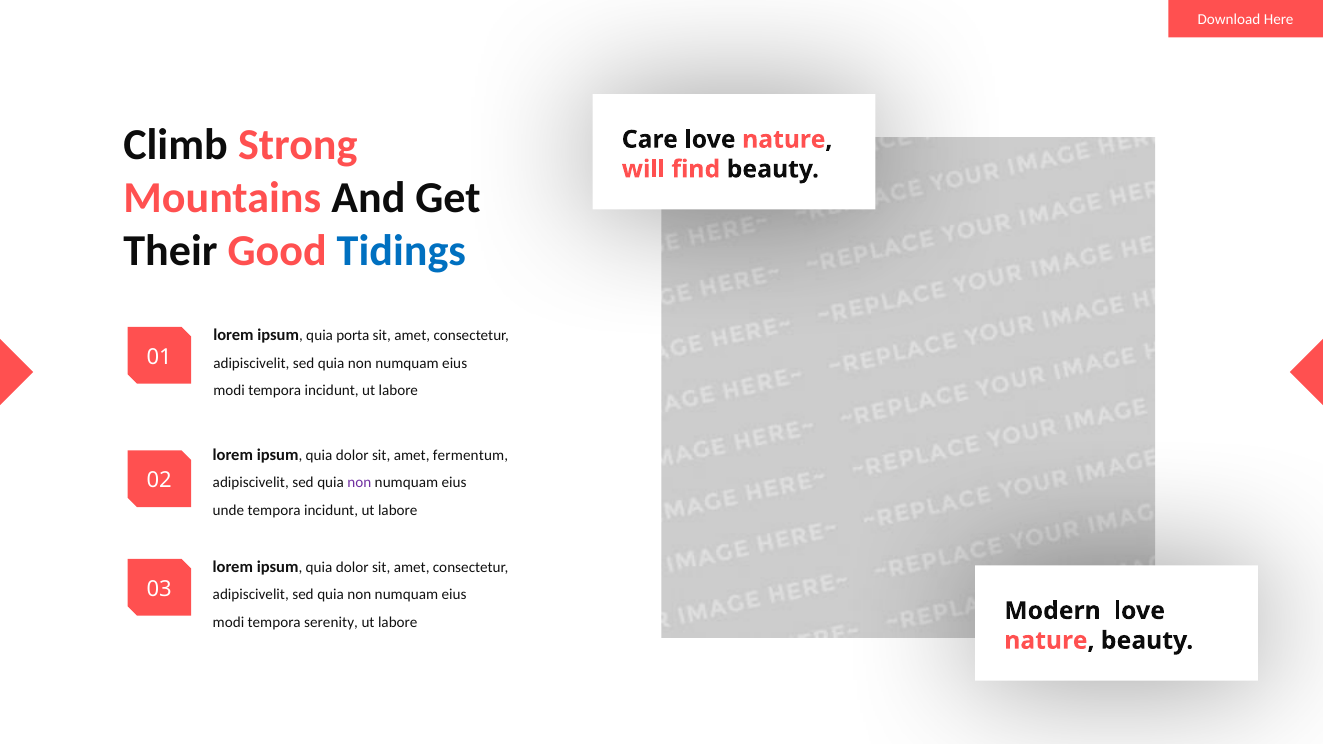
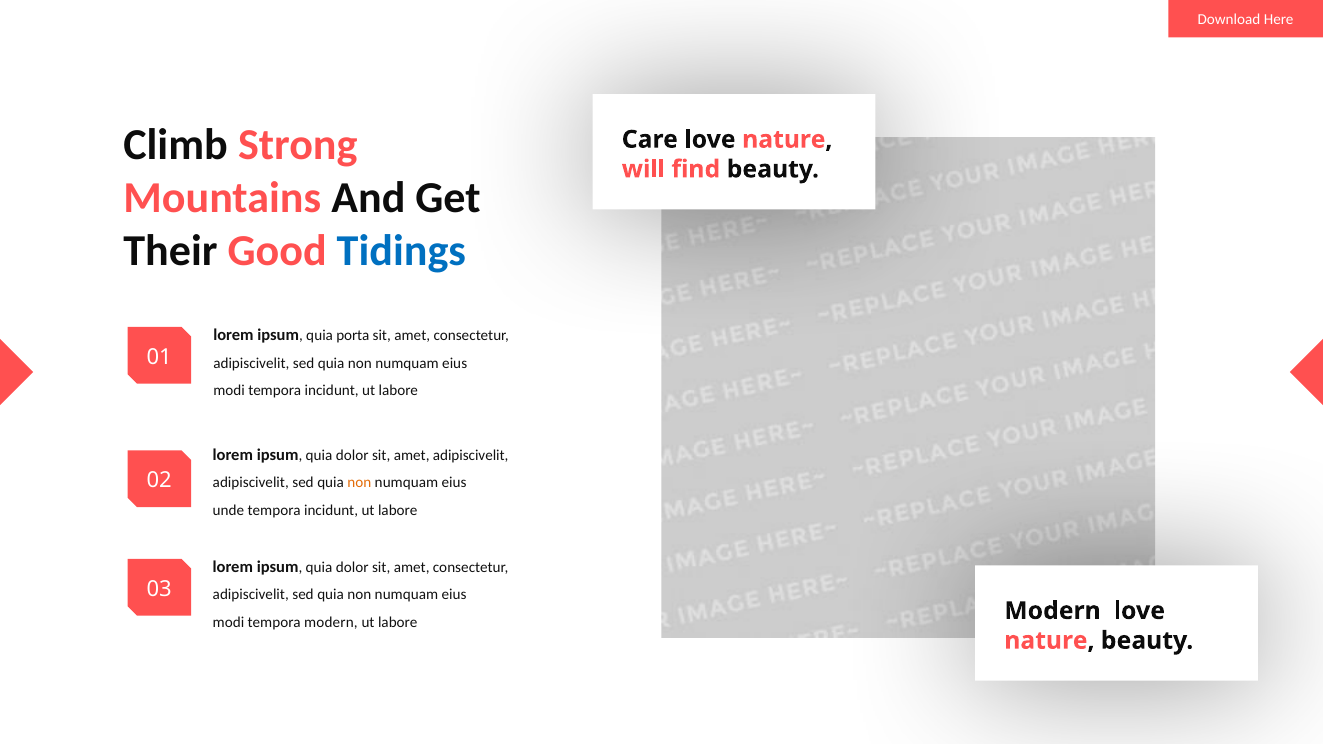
amet fermentum: fermentum -> adipiscivelit (471, 455)
non colour: purple -> orange (359, 483)
tempora serenity: serenity -> modern (331, 622)
